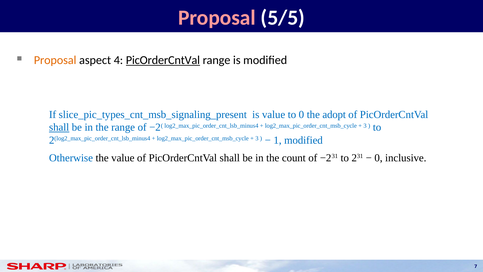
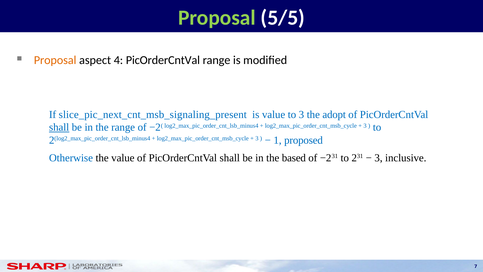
Proposal colour: pink -> light green (217, 18)
PicOrderCntVal underline: present -> none (163, 60)
slice_pic_types_cnt_msb_signaling_present: slice_pic_types_cnt_msb_signaling_present -> slice_pic_next_cnt_msb_signaling_present (153, 114)
to 0: 0 -> 3 (301, 114)
1 modified: modified -> proposed (304, 140)
count: count -> based (294, 158)
0: 0 -> 3 (378, 158)
